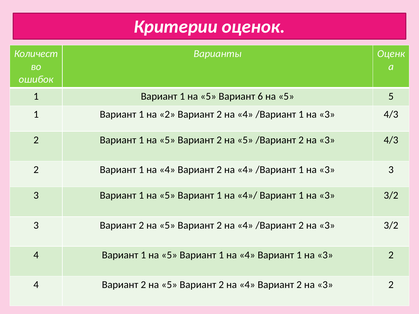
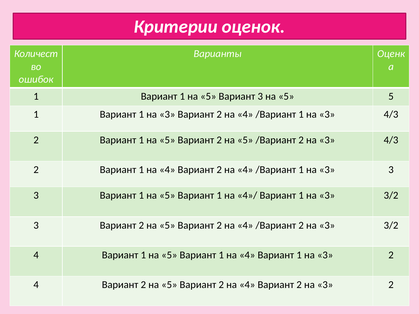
Вариант 6: 6 -> 3 (260, 96)
2: 2 -> 3 (167, 114)
